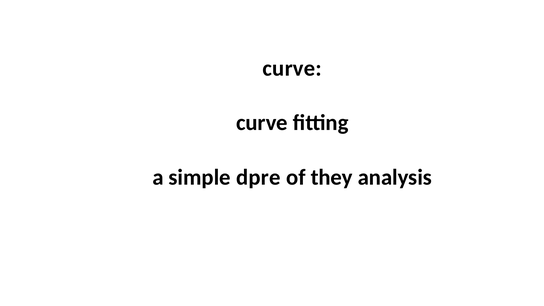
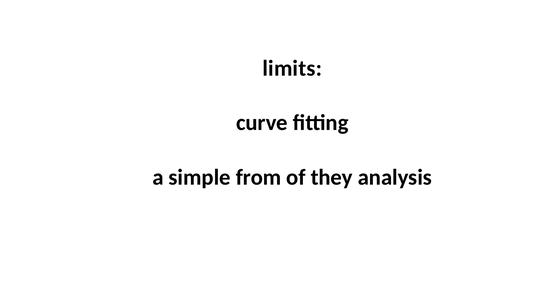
curve: curve -> limits (292, 68)
dpre: dpre -> from (259, 177)
